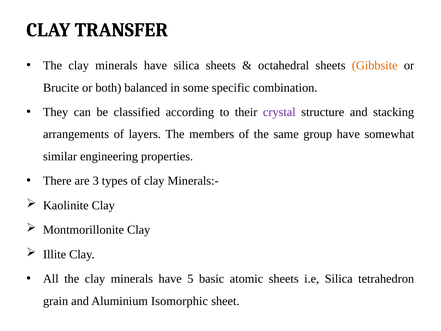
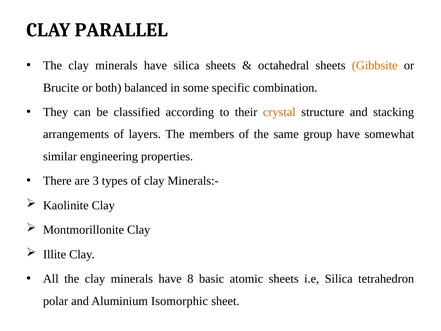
TRANSFER: TRANSFER -> PARALLEL (121, 30)
crystal colour: purple -> orange (279, 112)
5: 5 -> 8 (190, 279)
grain: grain -> polar (56, 301)
